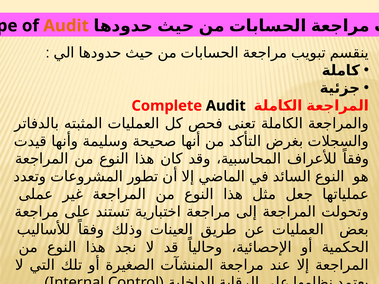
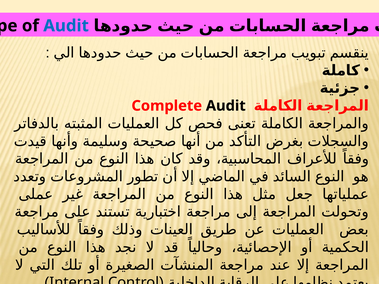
Audit colour: orange -> blue (66, 26)
